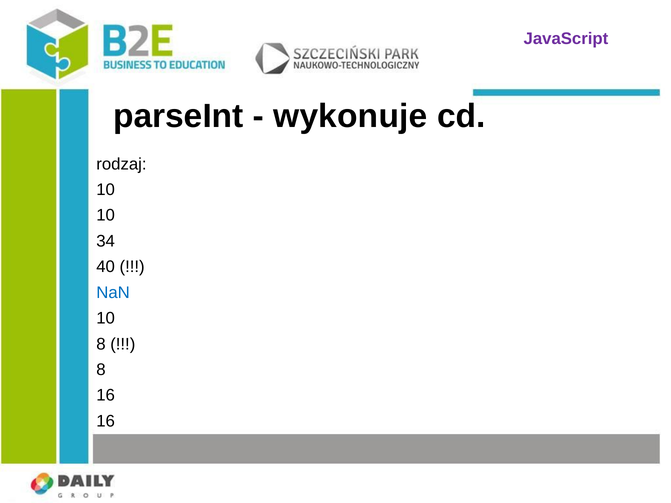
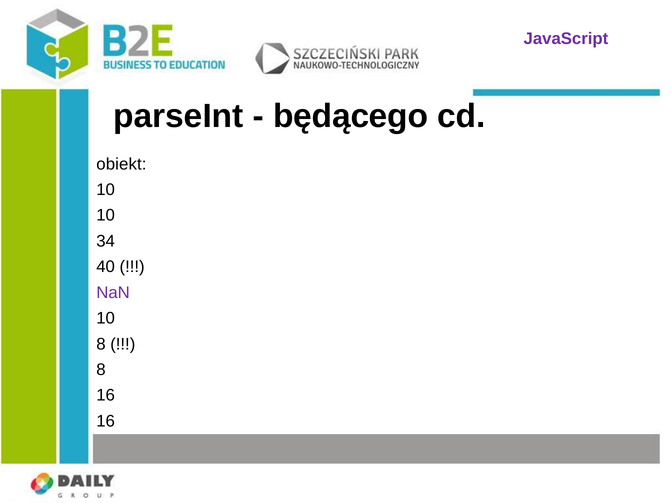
wykonuje: wykonuje -> będącego (351, 116)
rodzaj: rodzaj -> obiekt (121, 164)
NaN colour: blue -> purple (113, 293)
